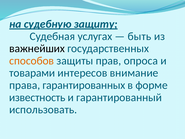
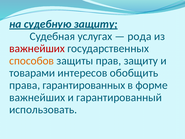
быть: быть -> рода (139, 36)
важнейших colour: black -> red (37, 48)
прав опроса: опроса -> защиту (141, 61)
внимание: внимание -> обобщить (134, 73)
известность: известность -> важнейших (37, 97)
